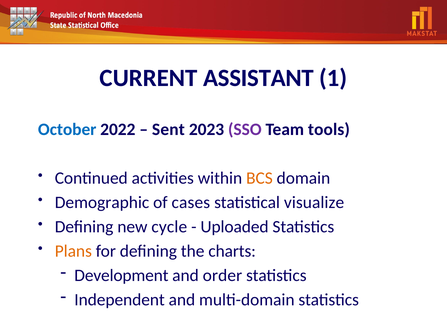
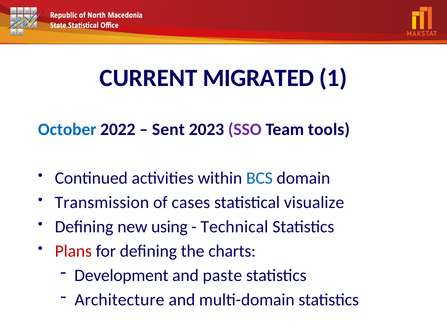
ASSISTANT: ASSISTANT -> MIGRATED (258, 78)
BCS colour: orange -> blue (259, 178)
Demographic: Demographic -> Transmission (102, 202)
cycle: cycle -> using (169, 227)
Uploaded: Uploaded -> Technical (234, 227)
Plans colour: orange -> red (73, 251)
order: order -> paste (222, 276)
Independent: Independent -> Architecture (119, 300)
